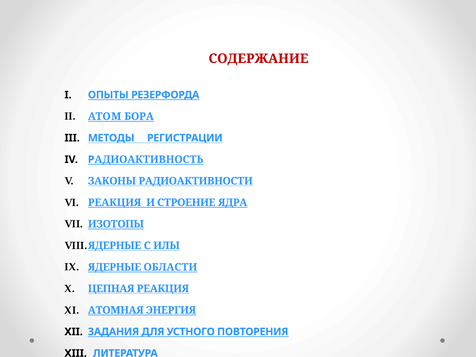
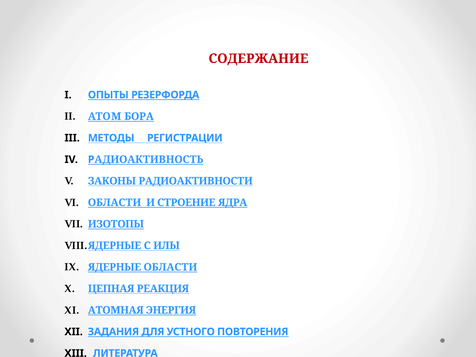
РЕАКЦИЯ: РЕАКЦИЯ -> ОБЛАСТИ (115, 203)
